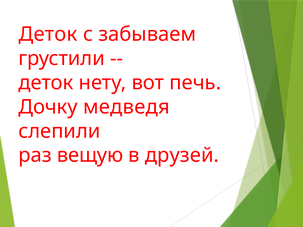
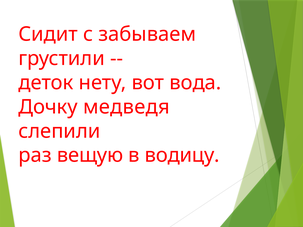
Деток: Деток -> Сидит (48, 34)
печь: печь -> вода (195, 83)
друзей: друзей -> водицу (182, 155)
